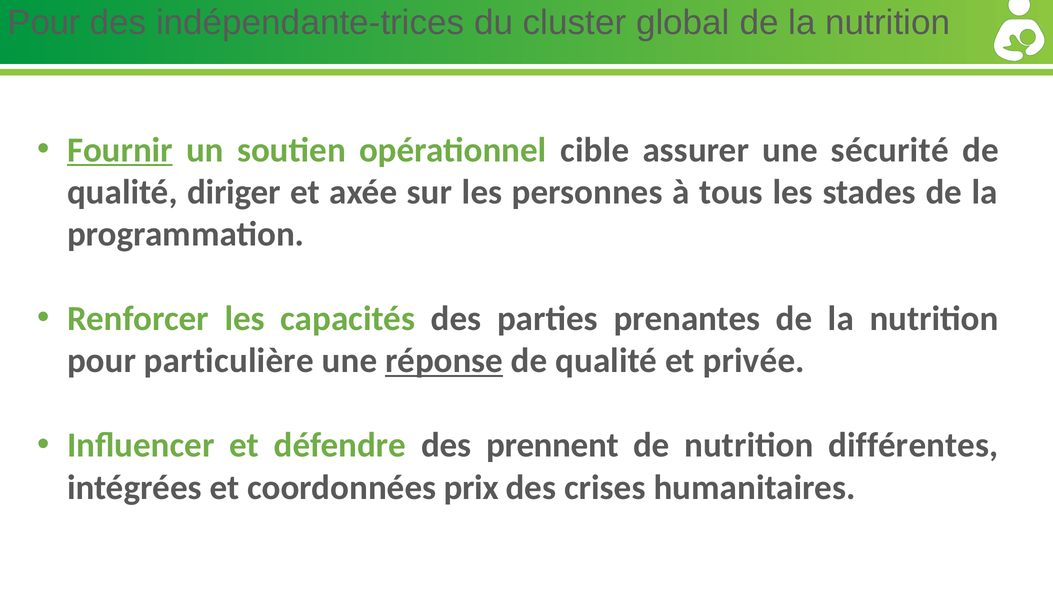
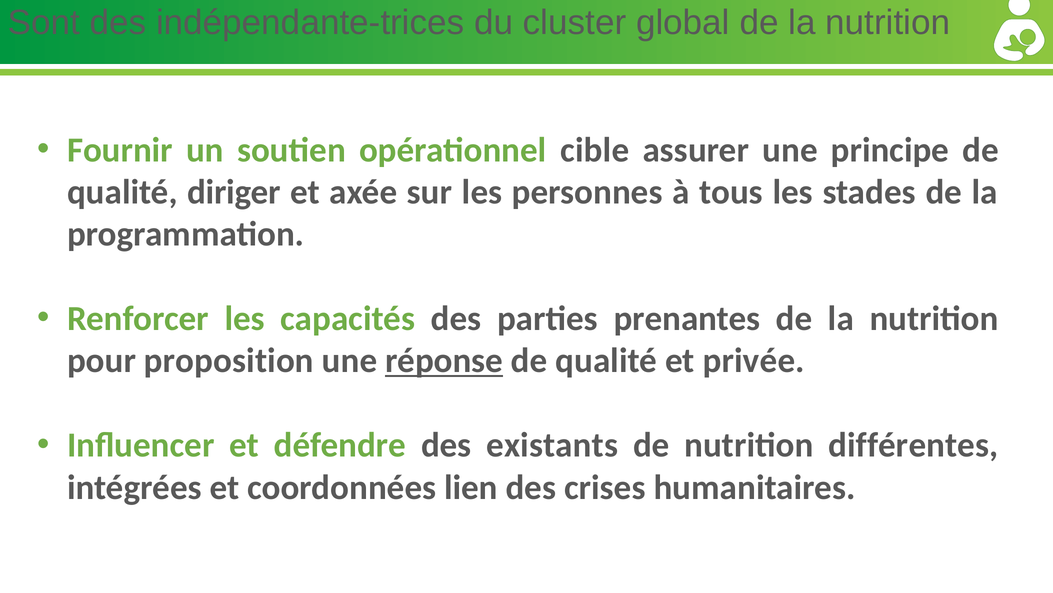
Pour: Pour -> Sont (44, 23)
Fournir underline: present -> none (120, 150)
sécurité: sécurité -> principe (890, 150)
particulière: particulière -> proposition (229, 360)
prennent: prennent -> existants (552, 445)
prix: prix -> lien (471, 487)
